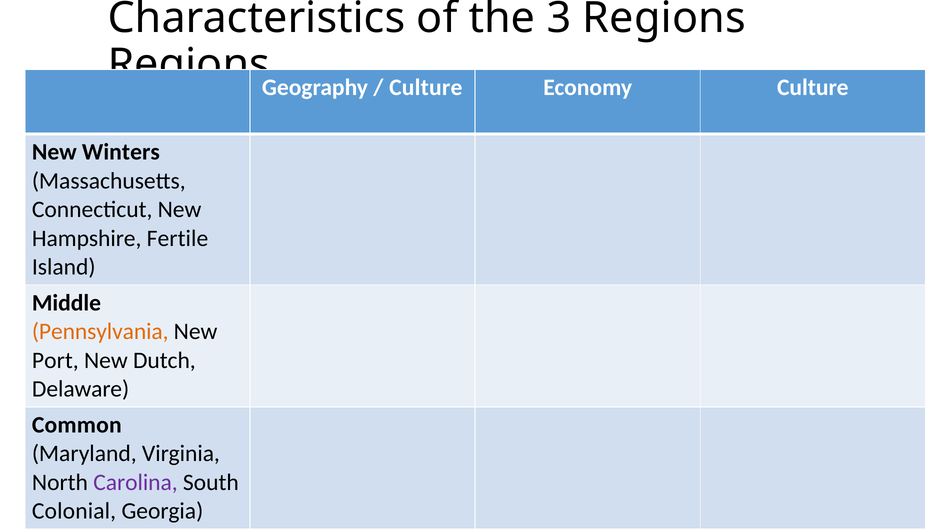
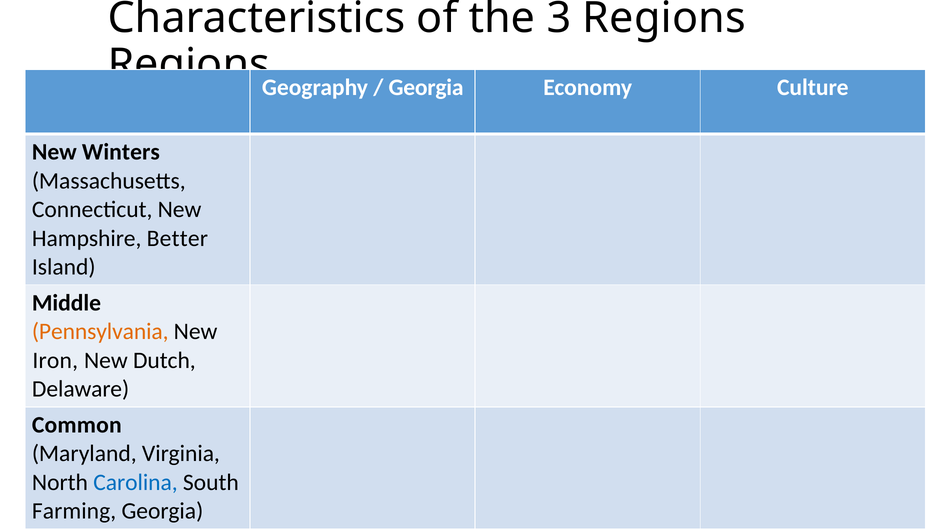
Culture: Culture -> Georgia (426, 88)
Fertile: Fertile -> Better (177, 238)
Port: Port -> Iron (55, 360)
Carolina colour: purple -> blue (135, 482)
Colonial: Colonial -> Farming (74, 511)
